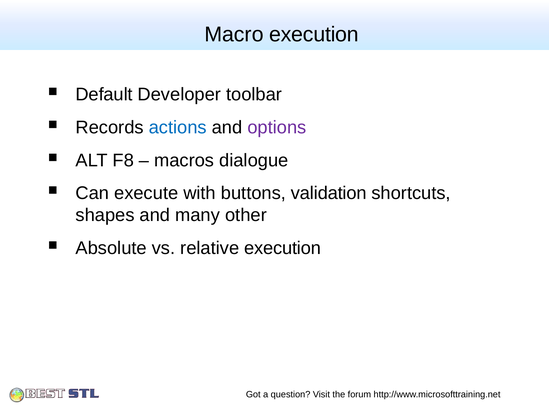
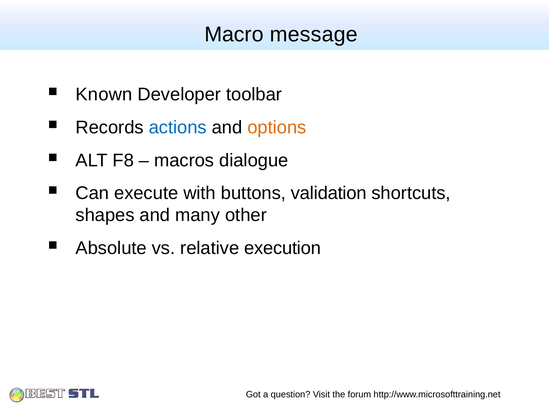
Macro execution: execution -> message (314, 34)
Default: Default -> Known (104, 94)
options colour: purple -> orange (277, 127)
